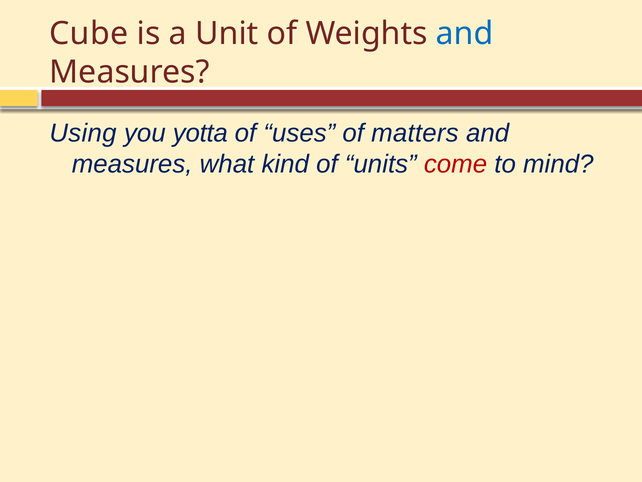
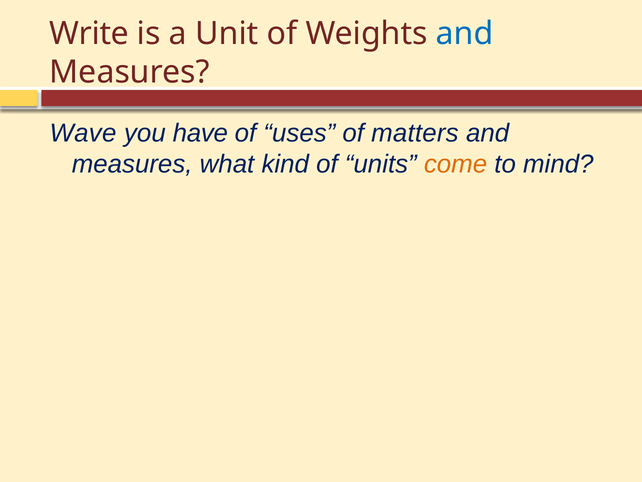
Cube: Cube -> Write (89, 34)
Using: Using -> Wave (83, 133)
yotta: yotta -> have (200, 133)
come colour: red -> orange (456, 164)
